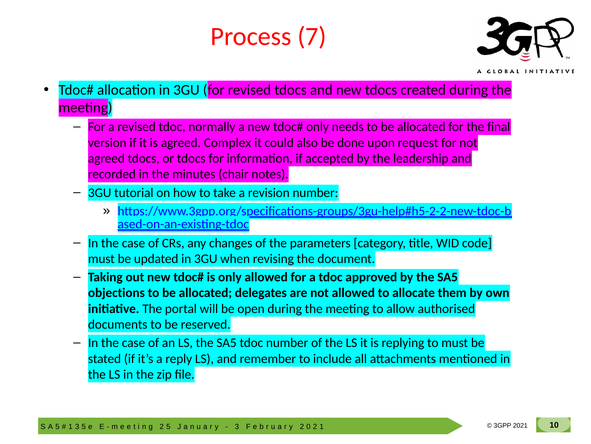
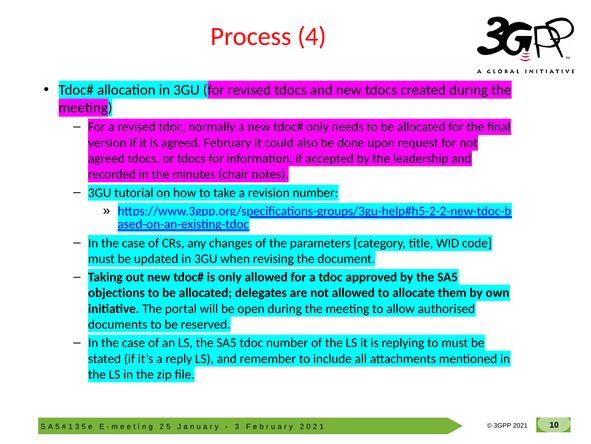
7: 7 -> 4 (312, 36)
Complex: Complex -> February (228, 143)
